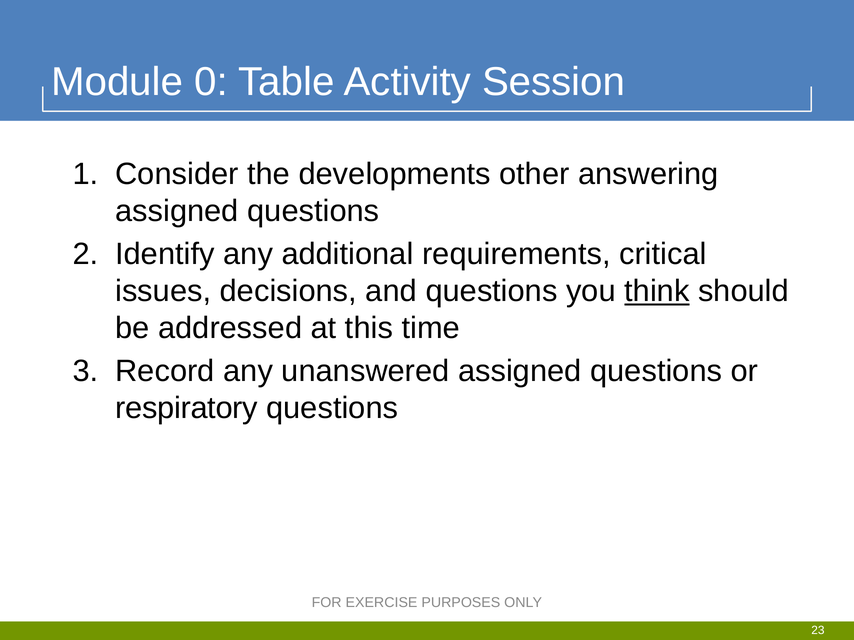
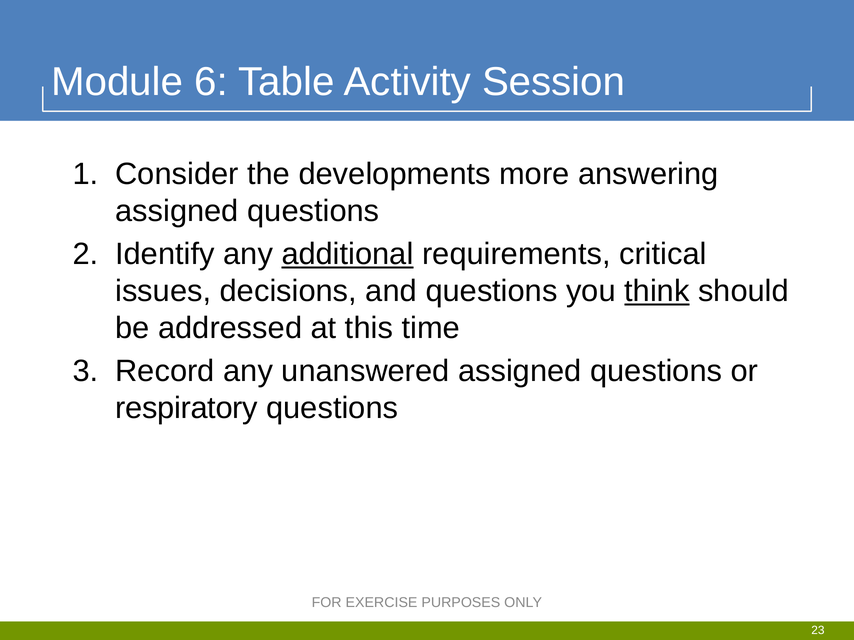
0: 0 -> 6 (211, 82)
other: other -> more (534, 174)
additional underline: none -> present (347, 254)
